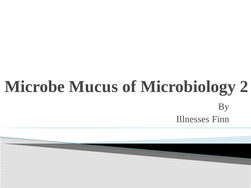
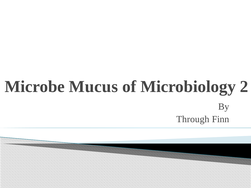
Illnesses: Illnesses -> Through (193, 119)
